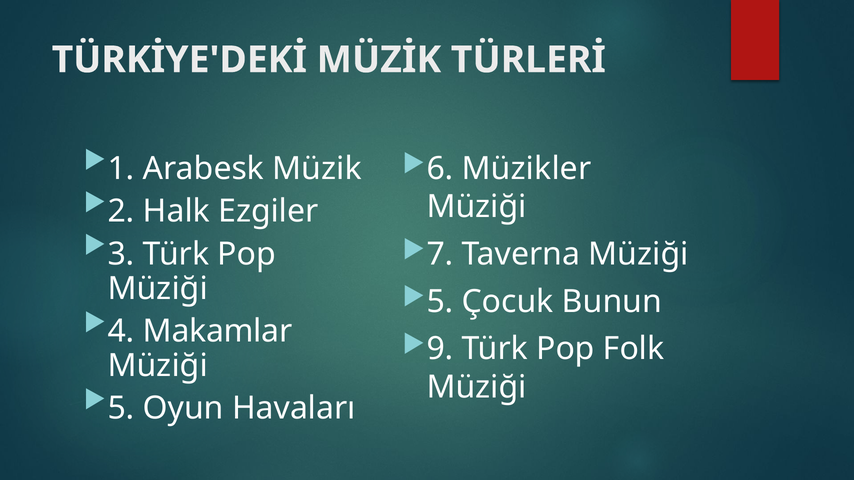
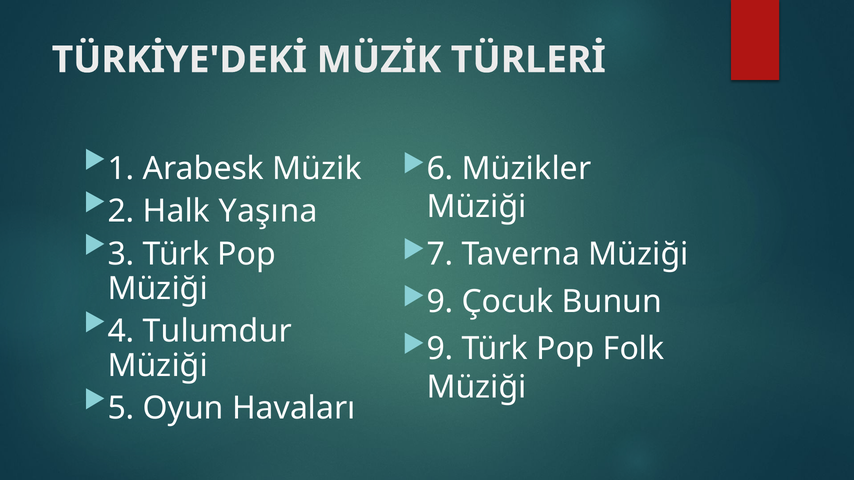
Ezgiler: Ezgiler -> Yaşına (268, 212)
5: 5 -> 9 (440, 302)
Makamlar: Makamlar -> Tulumdur (217, 331)
